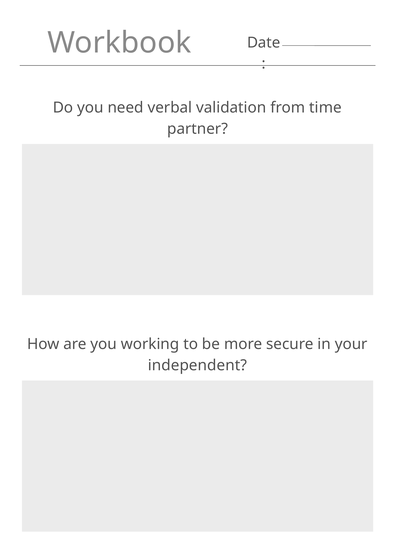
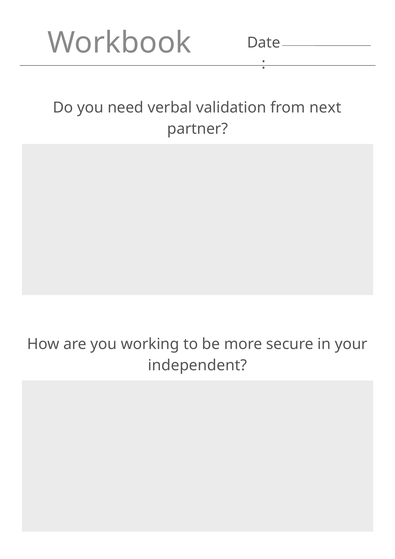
time: time -> next (325, 108)
